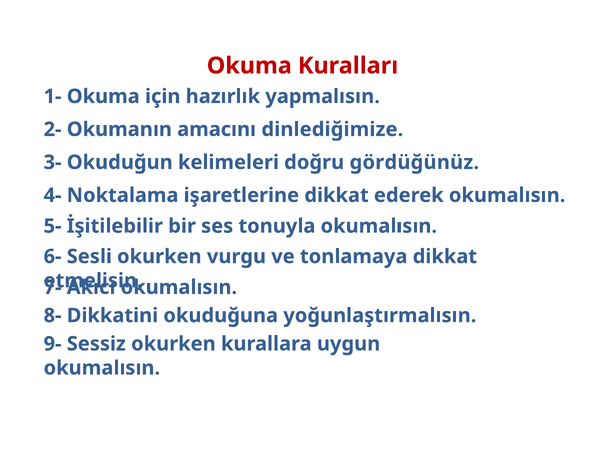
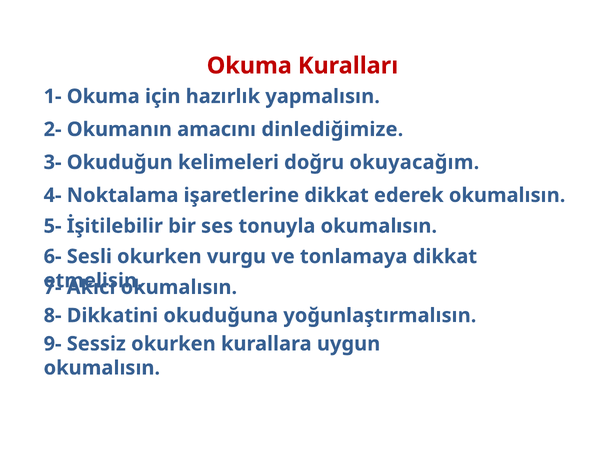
gördüğünüz: gördüğünüz -> okuyacağım (414, 162)
